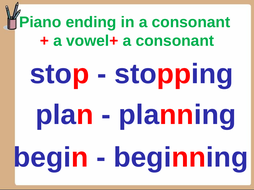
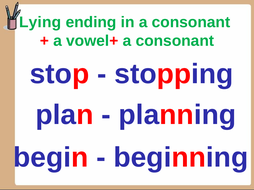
Piano: Piano -> Lying (40, 22)
